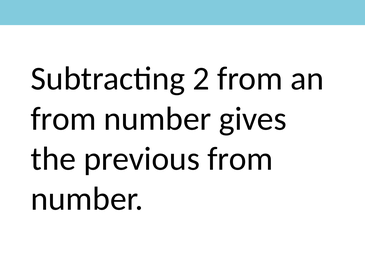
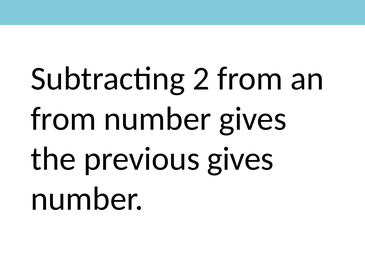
previous from: from -> gives (240, 159)
